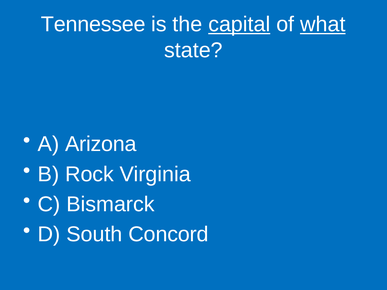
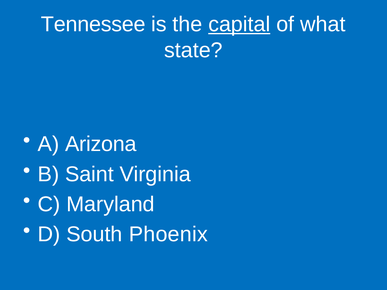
what underline: present -> none (323, 24)
Rock: Rock -> Saint (89, 174)
Bismarck: Bismarck -> Maryland (110, 204)
Concord: Concord -> Phoenix (168, 235)
